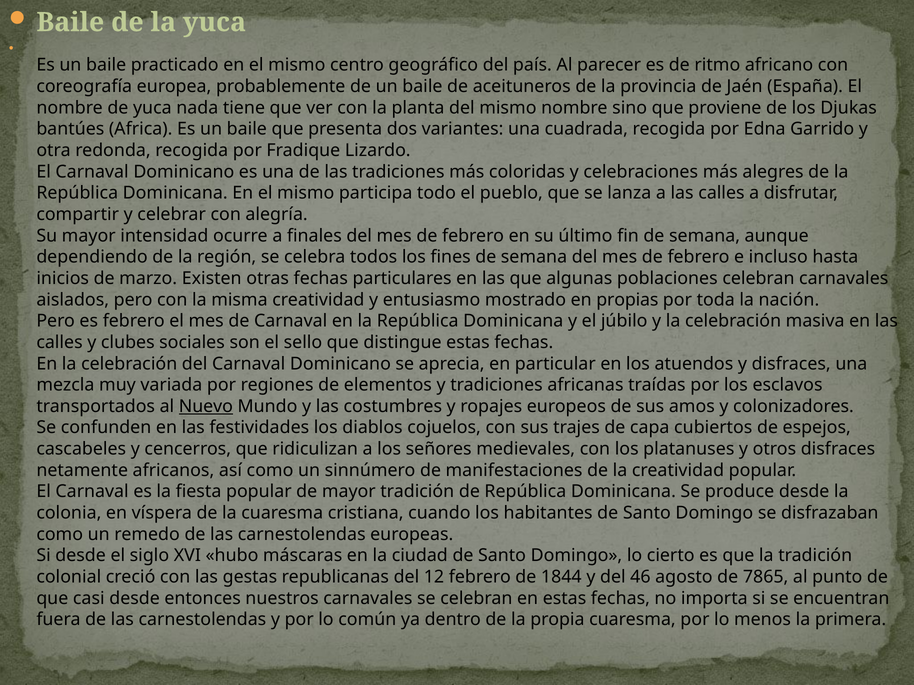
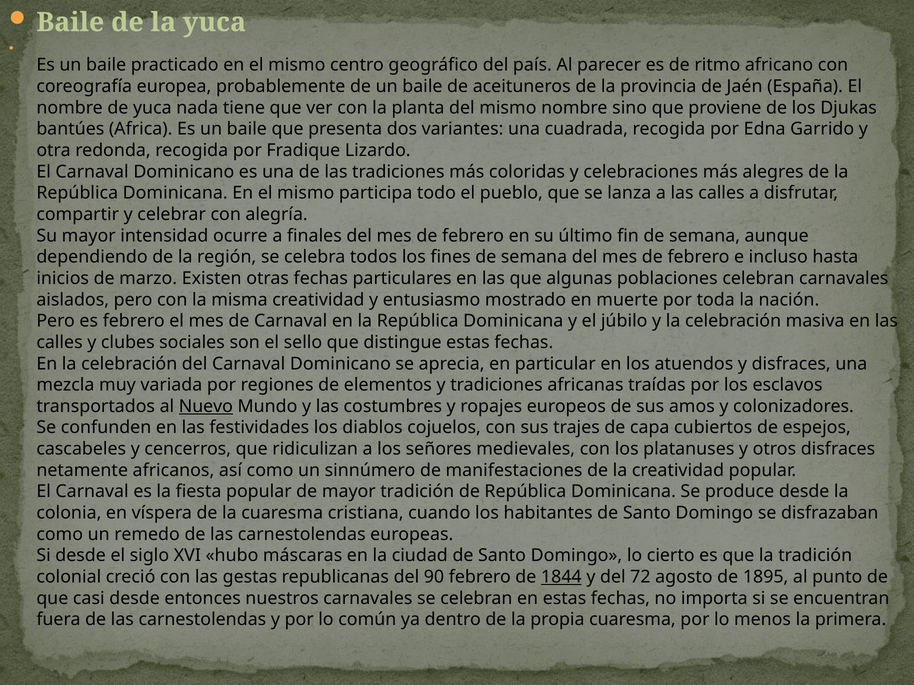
propias: propias -> muerte (627, 300)
12: 12 -> 90 (434, 577)
1844 underline: none -> present (561, 577)
46: 46 -> 72 (640, 577)
7865: 7865 -> 1895 (766, 577)
